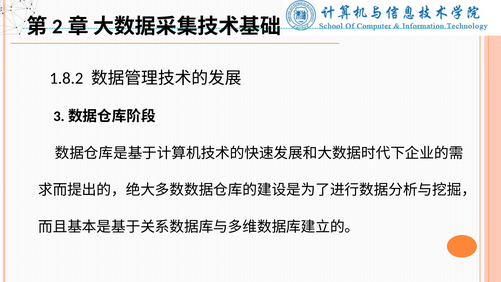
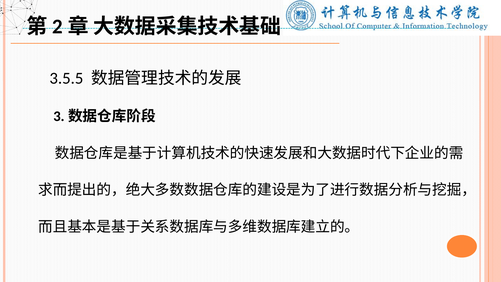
1.8.2: 1.8.2 -> 3.5.5 (66, 78)
